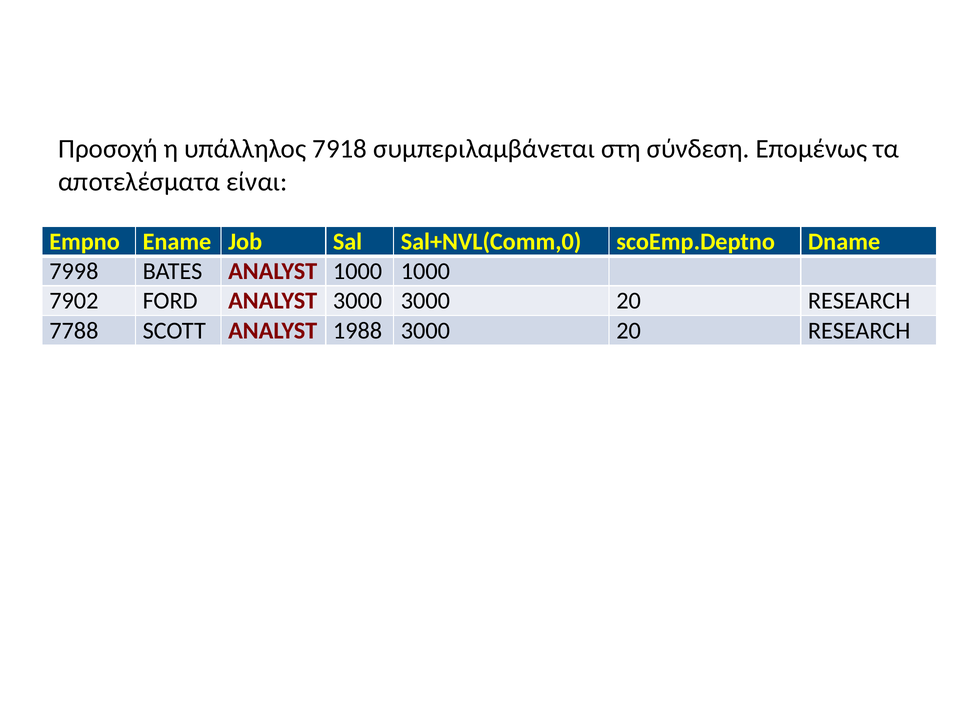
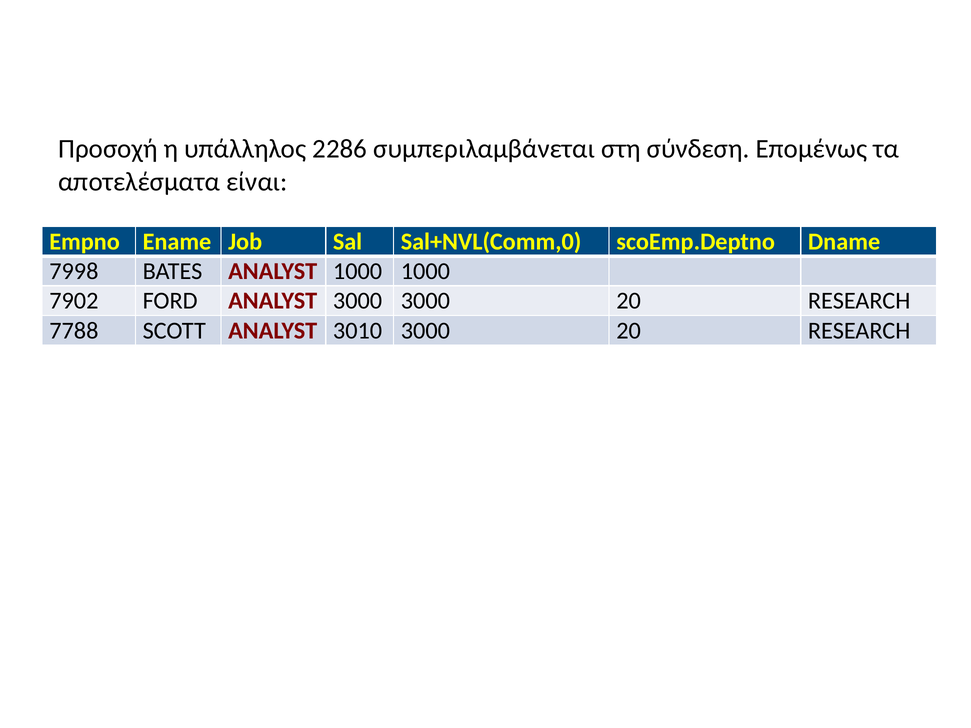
7918: 7918 -> 2286 (340, 149)
1988: 1988 -> 3010 (358, 331)
